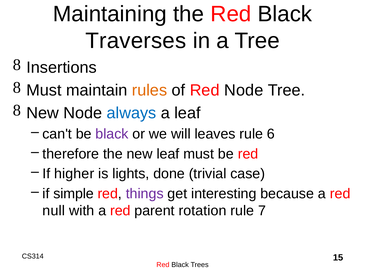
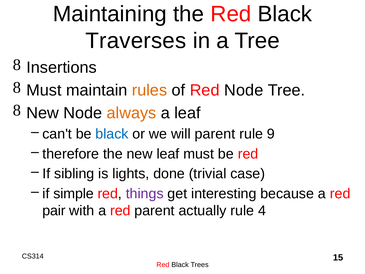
always colour: blue -> orange (132, 113)
black colour: purple -> blue (112, 134)
will leaves: leaves -> parent (215, 134)
6: 6 -> 9 (271, 134)
higher: higher -> sibling (74, 174)
null: null -> pair (54, 211)
rotation: rotation -> actually (203, 211)
7: 7 -> 4 (262, 211)
